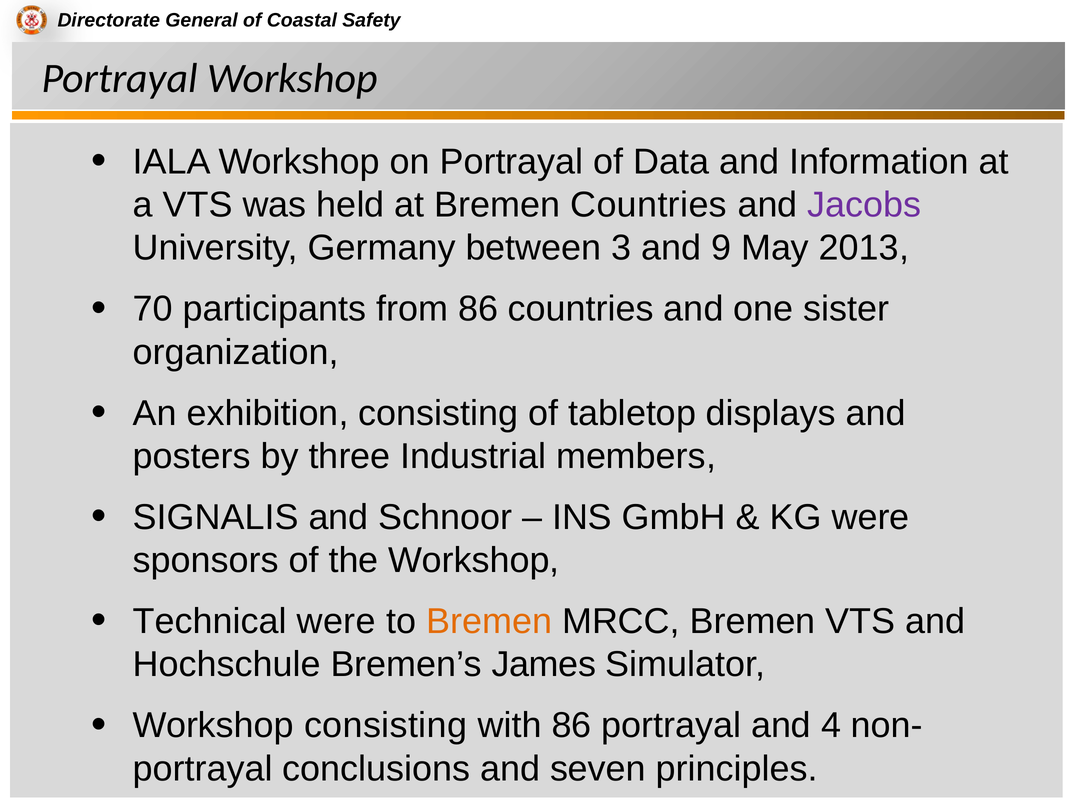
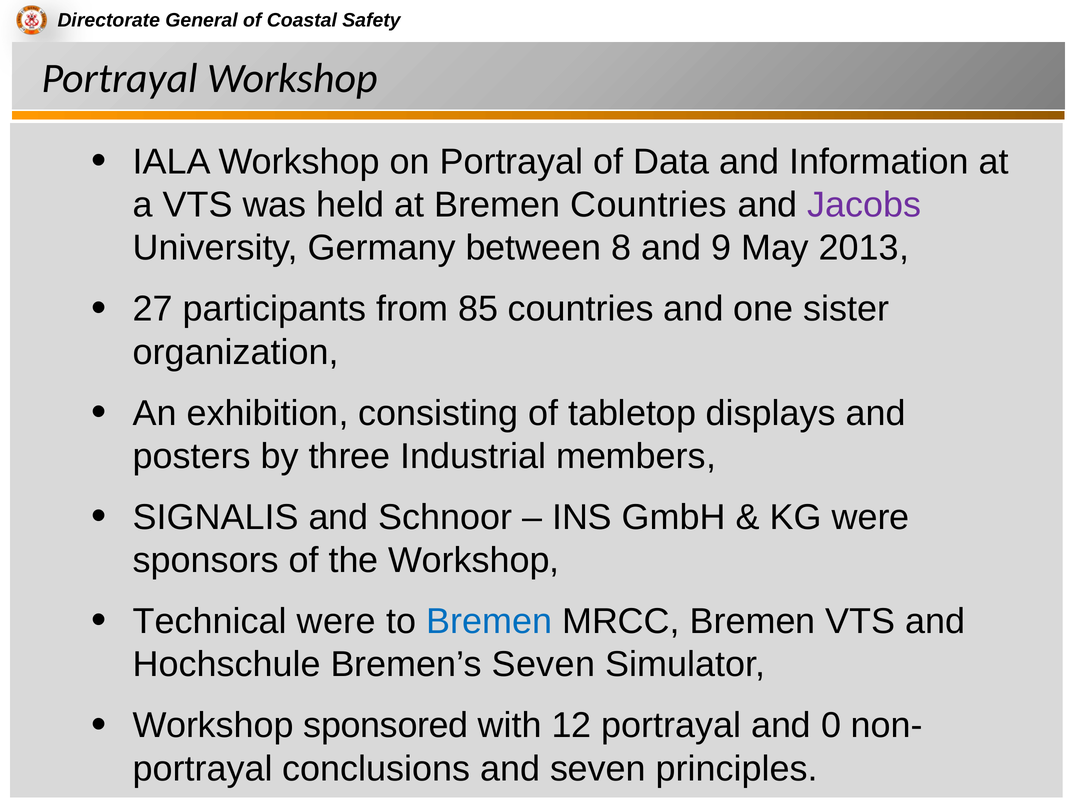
3: 3 -> 8 (621, 248)
70: 70 -> 27 (153, 309)
from 86: 86 -> 85 (478, 309)
Bremen colour: orange -> blue (489, 622)
Bremen’s James: James -> Seven (543, 665)
Workshop consisting: consisting -> sponsored (386, 726)
with 86: 86 -> 12 (571, 726)
4: 4 -> 0 (831, 726)
